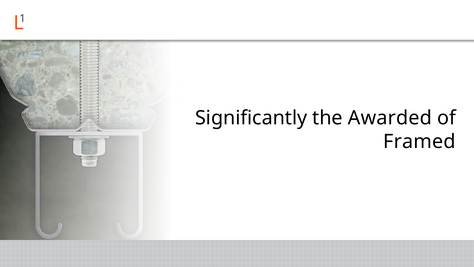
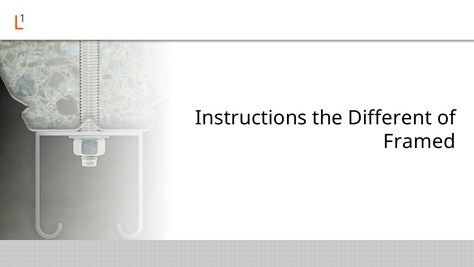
Significantly: Significantly -> Instructions (251, 118)
Awarded: Awarded -> Different (390, 118)
